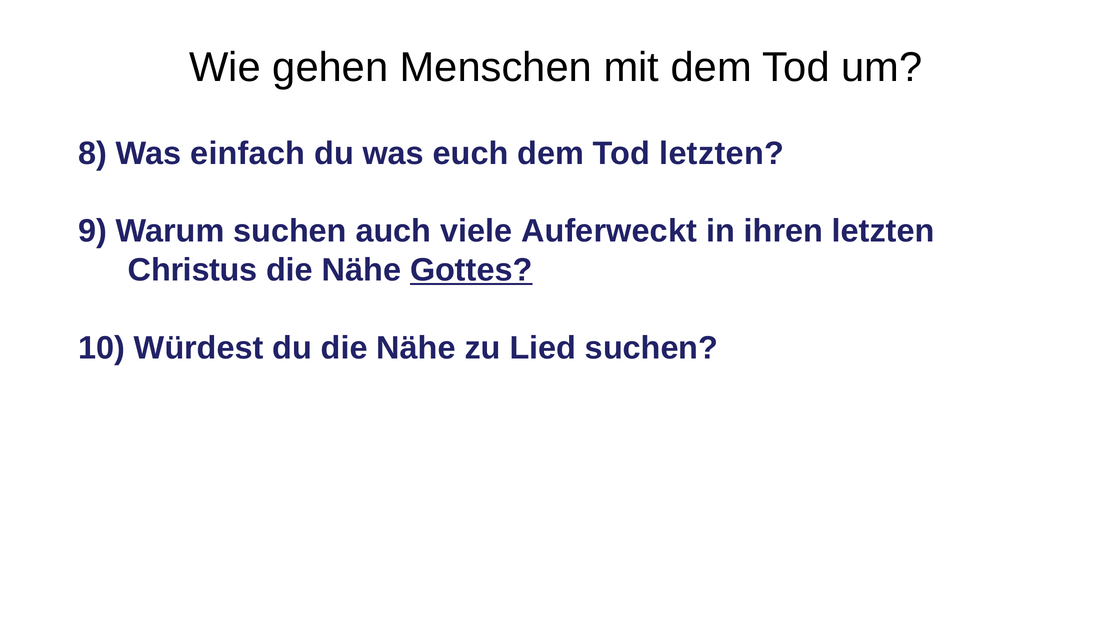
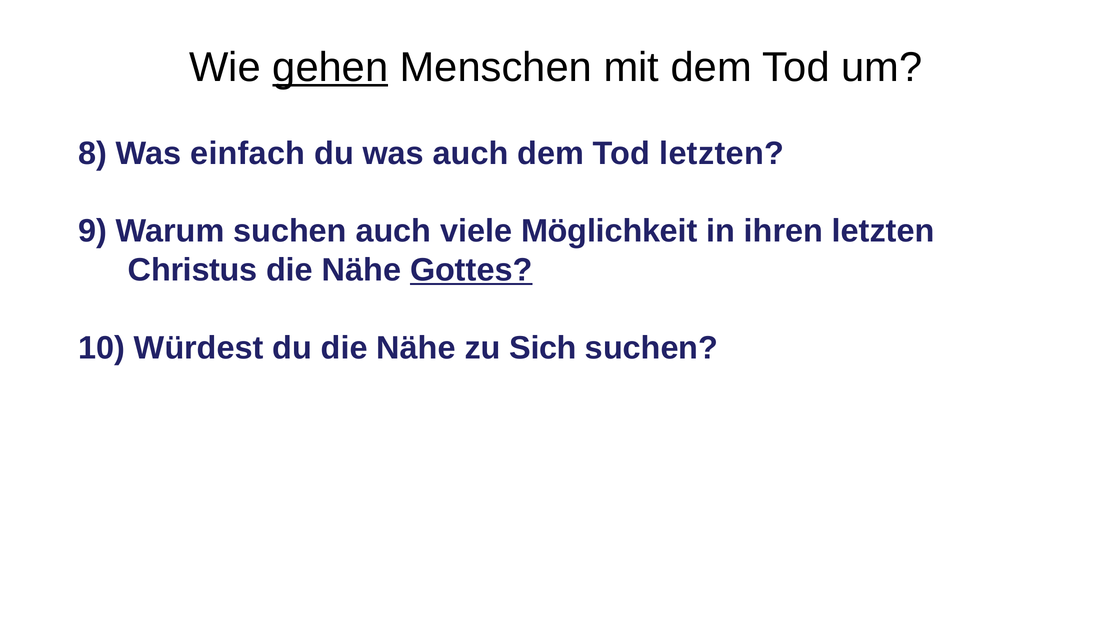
gehen underline: none -> present (330, 68)
was euch: euch -> auch (471, 154)
Auferweckt: Auferweckt -> Möglichkeit (609, 231)
Lied: Lied -> Sich (543, 348)
